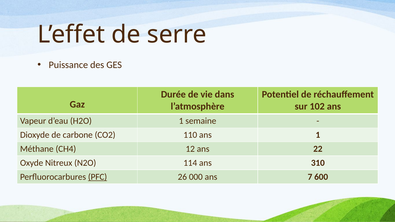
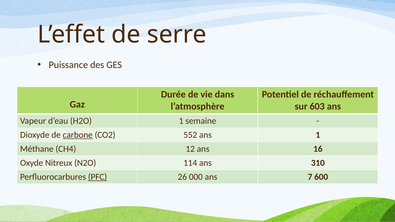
102: 102 -> 603 (317, 107)
carbone underline: none -> present (78, 135)
110: 110 -> 552 (190, 135)
22: 22 -> 16 (318, 149)
